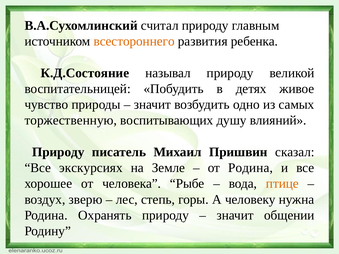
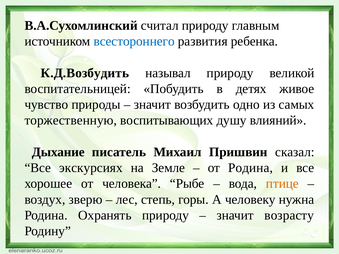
всестороннего colour: orange -> blue (134, 41)
К.Д.Состояние: К.Д.Состояние -> К.Д.Возбудить (85, 73)
Природу: Природу -> Дыхание (58, 152)
общении: общении -> возрасту (289, 215)
